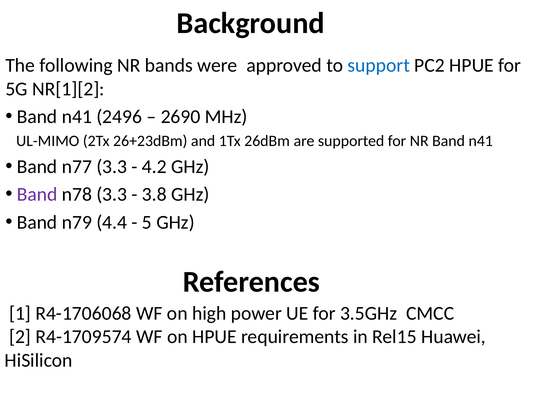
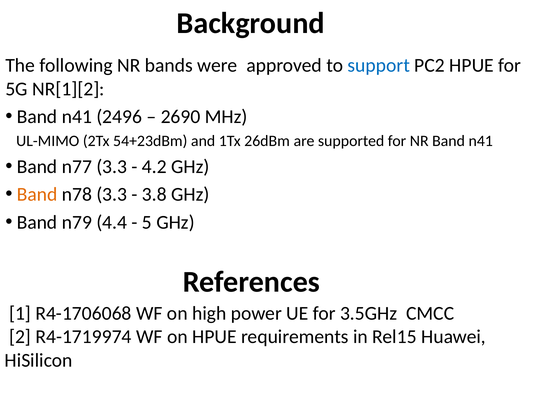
26+23dBm: 26+23dBm -> 54+23dBm (150, 141)
Band colour: purple -> orange (37, 195)
R4-1709574: R4-1709574 -> R4-1719974 (84, 337)
